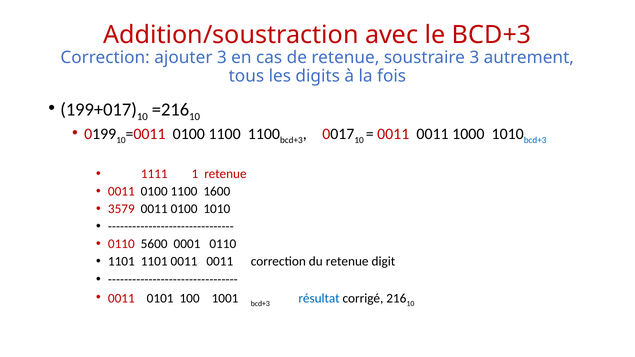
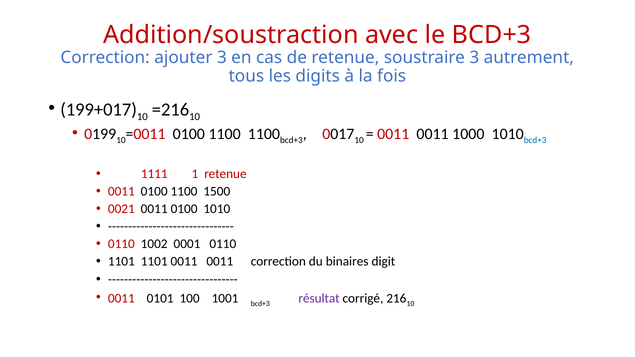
1600: 1600 -> 1500 (217, 191)
3579: 3579 -> 0021 (121, 209)
5600: 5600 -> 1002 (154, 244)
du retenue: retenue -> binaires (347, 262)
résultat colour: blue -> purple (319, 298)
